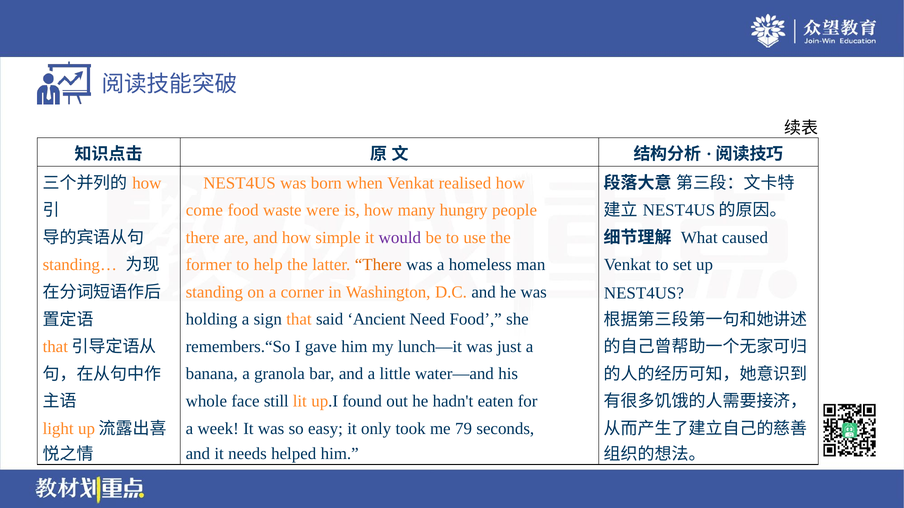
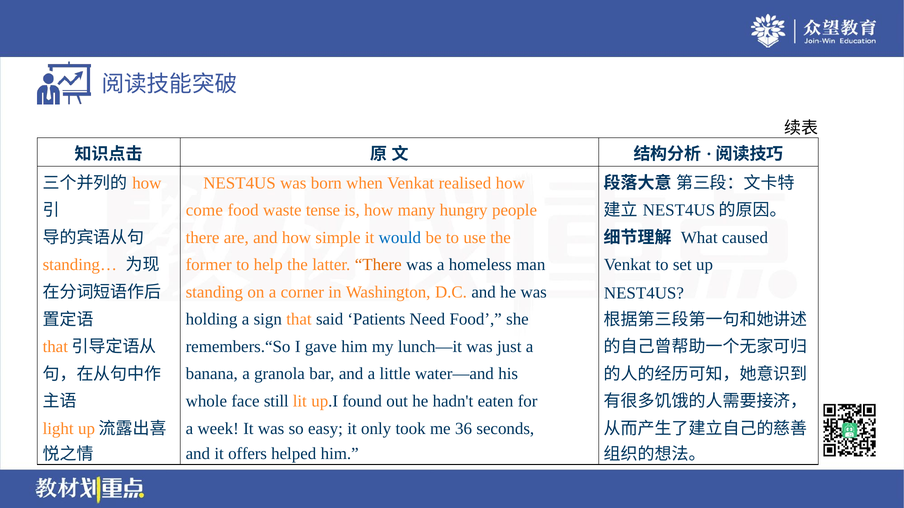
were: were -> tense (323, 210)
would colour: purple -> blue (400, 238)
Ancient: Ancient -> Patients (376, 320)
79: 79 -> 36 (464, 429)
needs: needs -> offers (248, 454)
